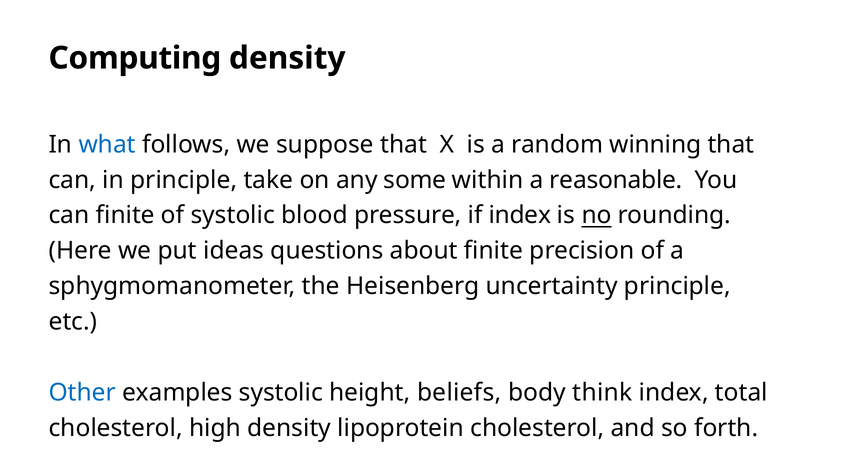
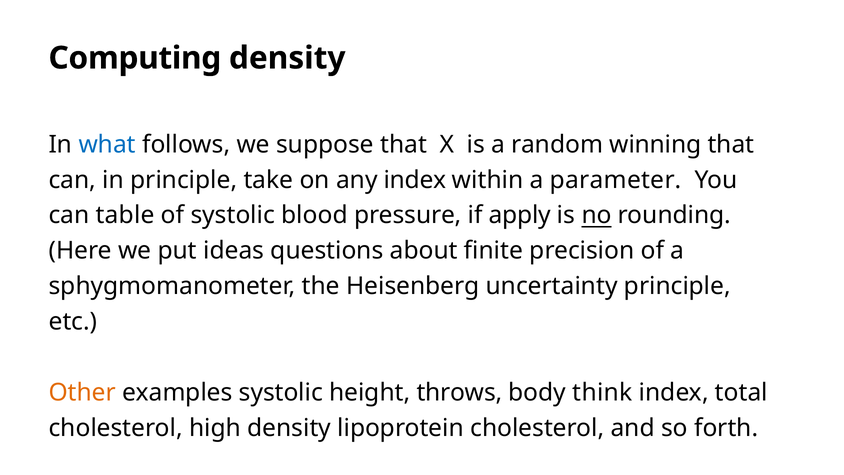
any some: some -> index (415, 180)
reasonable: reasonable -> parameter (616, 180)
can finite: finite -> table (125, 215)
if index: index -> apply (520, 215)
Other colour: blue -> orange (82, 393)
beliefs: beliefs -> throws (459, 393)
